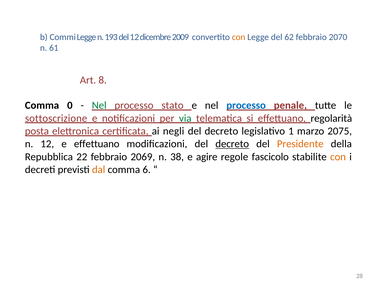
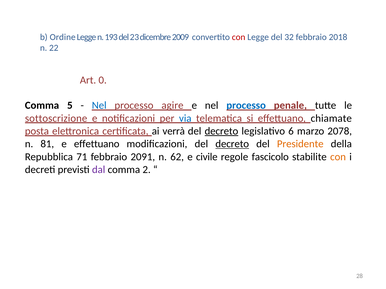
Commi: Commi -> Ordine (63, 37)
del 12: 12 -> 23 (134, 37)
con colour: orange -> red (239, 37)
62: 62 -> 32 (289, 37)
2070: 2070 -> 2018 (338, 37)
61: 61 -> 22 (54, 48)
8: 8 -> 0 (103, 80)
0: 0 -> 5 (70, 106)
Nel colour: green -> blue (99, 106)
stato: stato -> agire (172, 106)
via colour: green -> blue (185, 118)
regolarità: regolarità -> chiamate (331, 118)
negli: negli -> verrà (174, 131)
decreto underline: none -> present (221, 131)
1: 1 -> 6 (291, 131)
2075: 2075 -> 2078 (340, 131)
n 12: 12 -> 81 (47, 144)
22: 22 -> 71 (82, 157)
2069: 2069 -> 2091 (143, 157)
38: 38 -> 62 (177, 157)
agire: agire -> civile (207, 157)
dal colour: orange -> purple (99, 170)
6: 6 -> 2 (147, 170)
